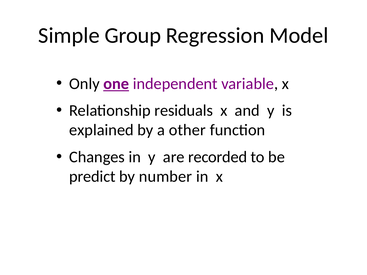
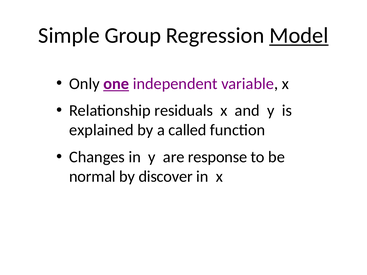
Model underline: none -> present (299, 36)
other: other -> called (187, 130)
recorded: recorded -> response (218, 157)
predict: predict -> normal (92, 177)
number: number -> discover (166, 177)
